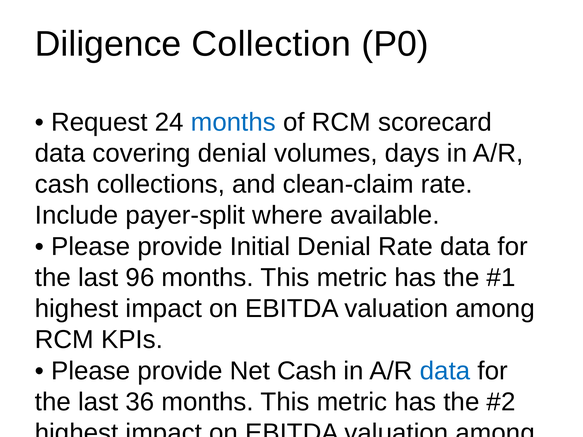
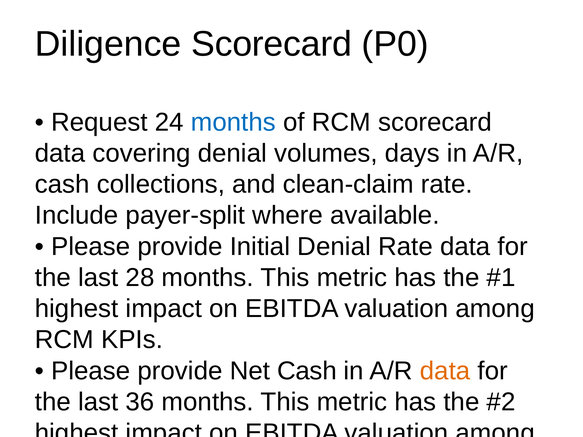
Diligence Collection: Collection -> Scorecard (272, 44)
96: 96 -> 28 (140, 278)
data colour: blue -> orange (445, 371)
